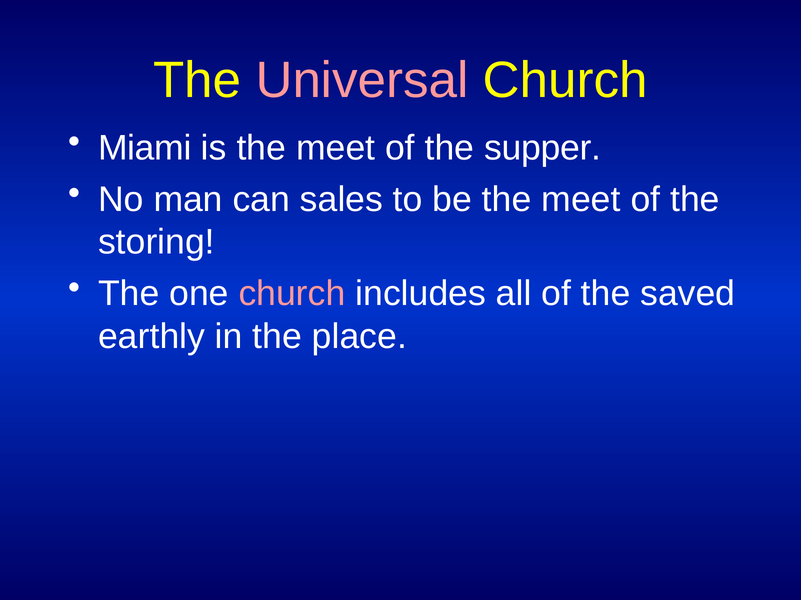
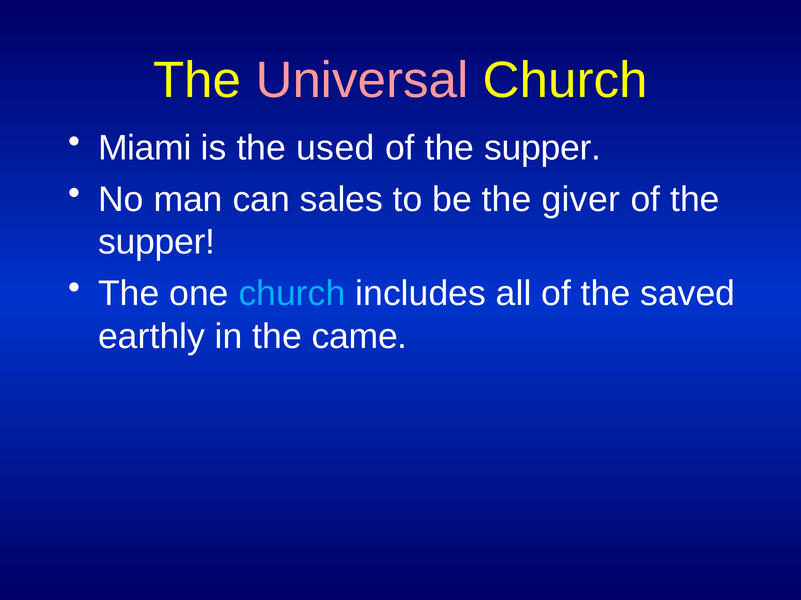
is the meet: meet -> used (335, 148)
be the meet: meet -> giver (581, 200)
storing: storing -> supper (157, 242)
church colour: pink -> light blue (292, 294)
place: place -> came (360, 337)
